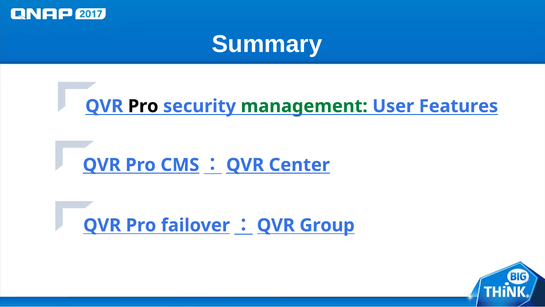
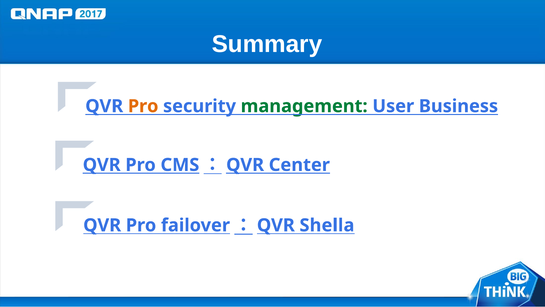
Pro colour: black -> orange (143, 106)
Features: Features -> Business (458, 106)
Group: Group -> Shella (327, 225)
